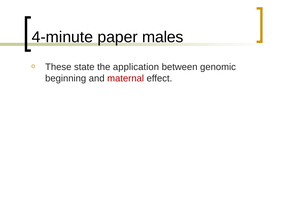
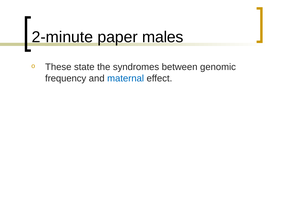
4-minute: 4-minute -> 2-minute (62, 37)
application: application -> syndromes (136, 67)
beginning: beginning -> frequency (66, 78)
maternal colour: red -> blue (126, 78)
